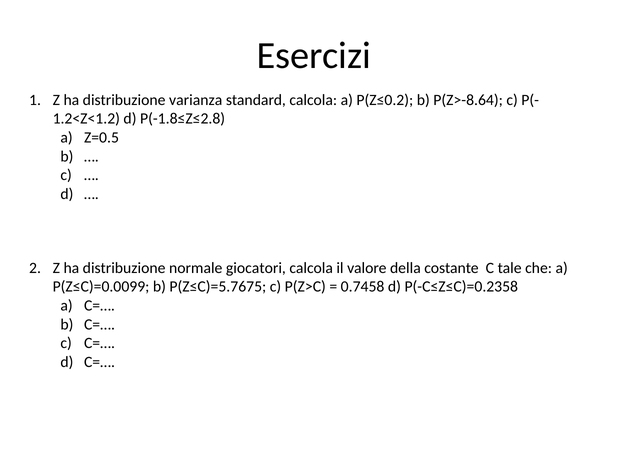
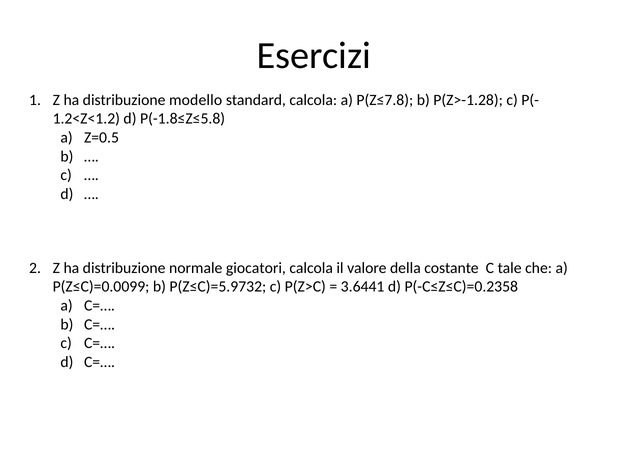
varianza: varianza -> modello (196, 100)
P(Z≤0.2: P(Z≤0.2 -> P(Z≤7.8 (385, 100)
P(Z>-8.64: P(Z>-8.64 -> P(Z>-1.28 (468, 100)
P(-1.8≤Z≤2.8: P(-1.8≤Z≤2.8 -> P(-1.8≤Z≤5.8 (183, 119)
P(Z≤C)=5.7675: P(Z≤C)=5.7675 -> P(Z≤C)=5.9732 (218, 287)
0.7458: 0.7458 -> 3.6441 (363, 287)
